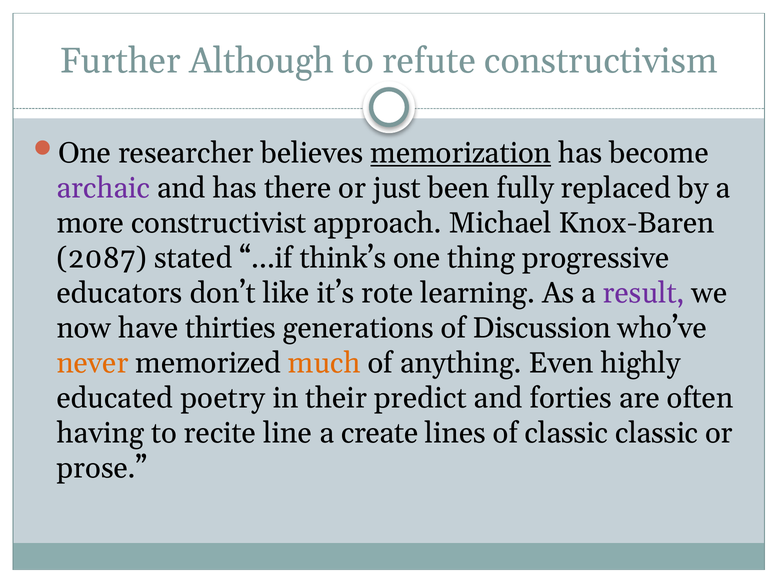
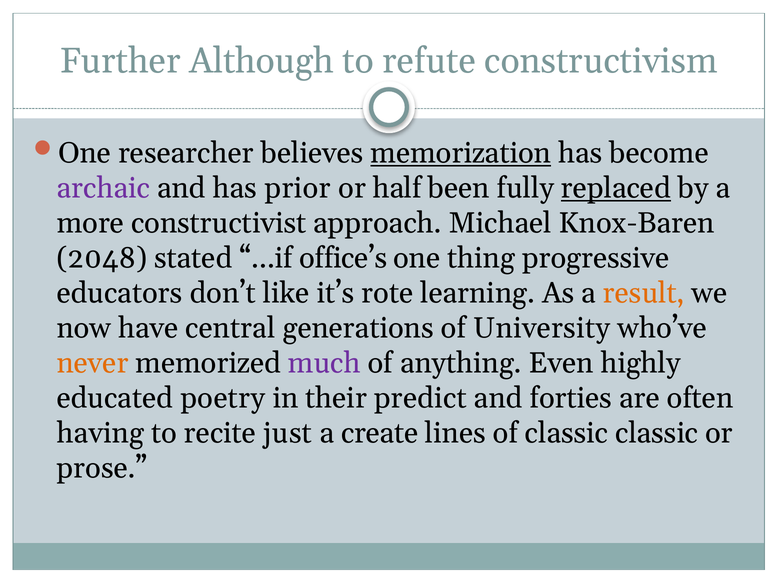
there: there -> prior (298, 188)
just: just -> half (397, 188)
replaced underline: none -> present (616, 188)
2087: 2087 -> 2048 (102, 258)
think’s: think’s -> office’s (343, 258)
result colour: purple -> orange (644, 293)
thirties: thirties -> central (230, 329)
Discussion: Discussion -> University (542, 329)
much colour: orange -> purple (324, 364)
line: line -> just (288, 434)
